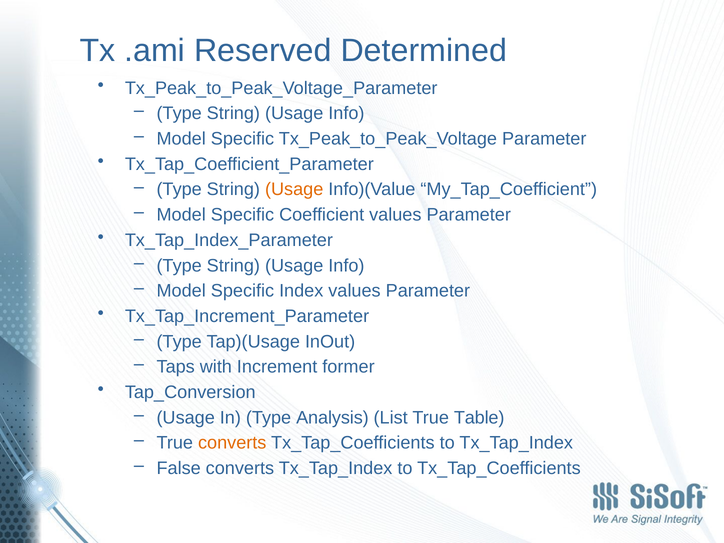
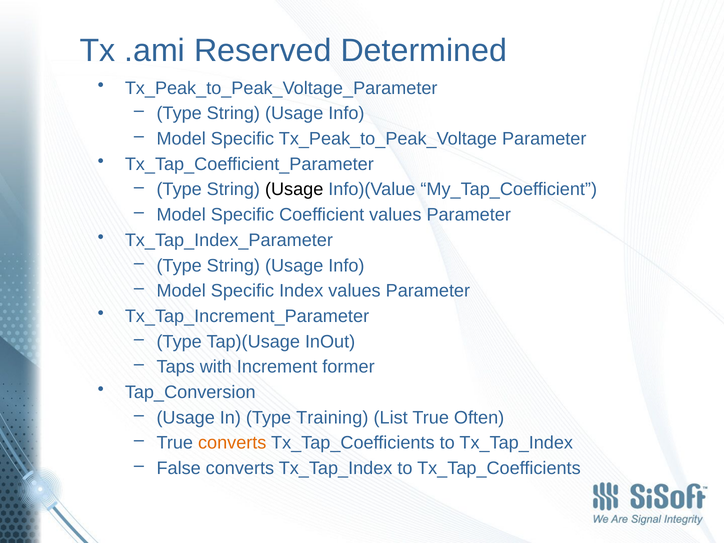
Usage colour: orange -> black (294, 190)
Analysis: Analysis -> Training (332, 418)
Table: Table -> Often (479, 418)
